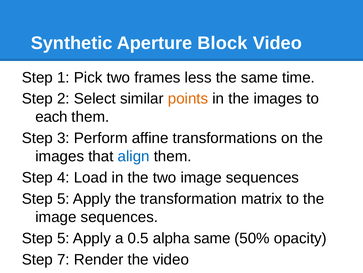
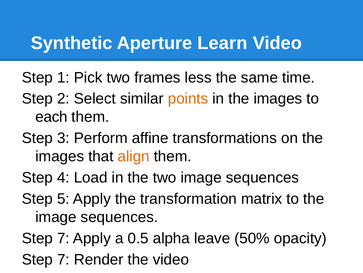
Block: Block -> Learn (222, 43)
align colour: blue -> orange (134, 156)
5: 5 -> 7 (63, 238)
alpha same: same -> leave (212, 238)
